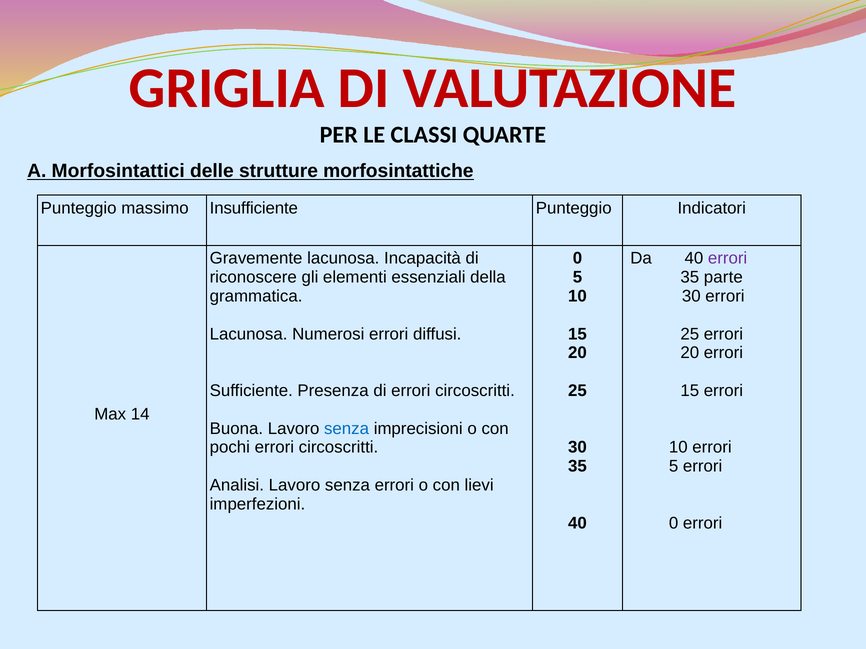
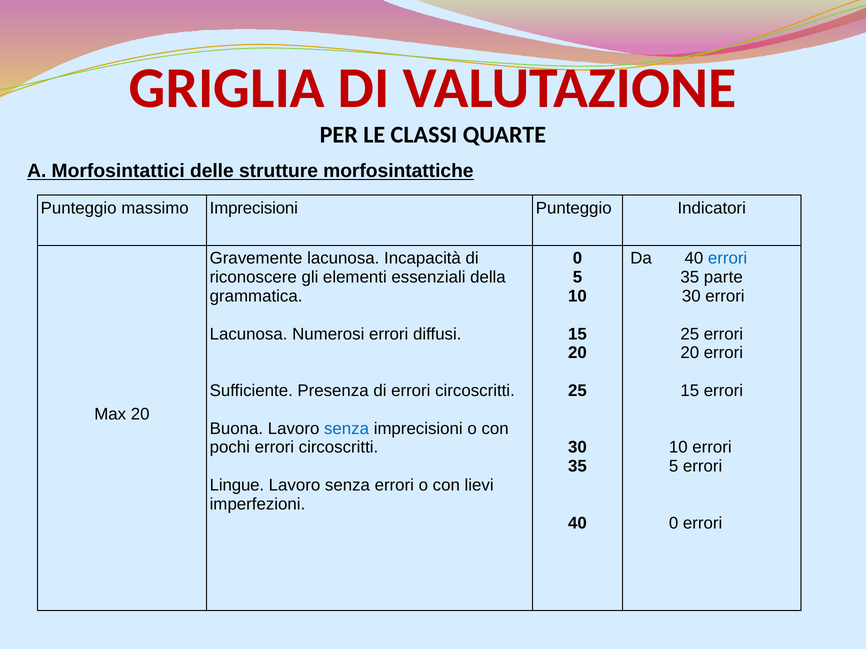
massimo Insufficiente: Insufficiente -> Imprecisioni (254, 208)
errori colour: purple -> blue (728, 259)
Max 14: 14 -> 20 (140, 414)
Analisi: Analisi -> Lingue (237, 486)
